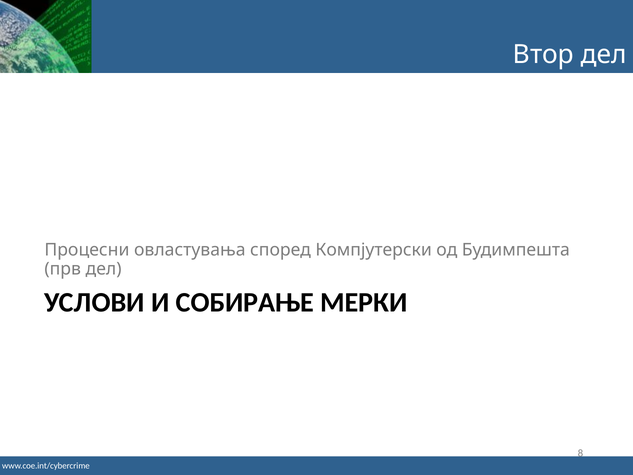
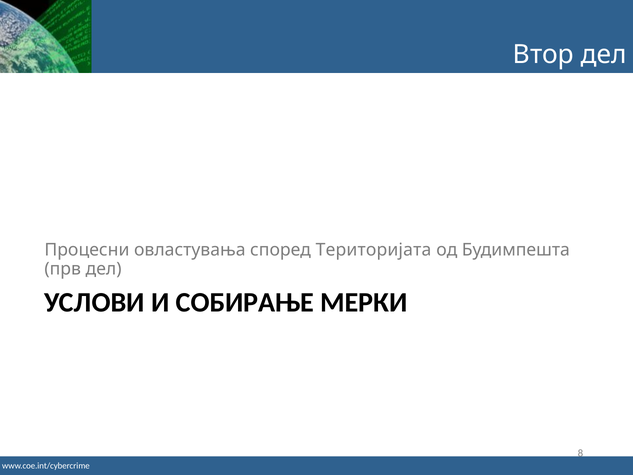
Компјутерски: Компјутерски -> Територијата (374, 250)
